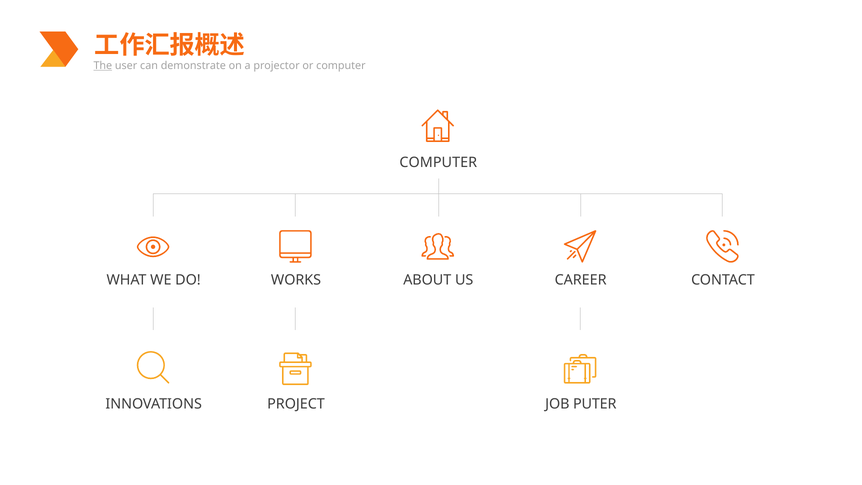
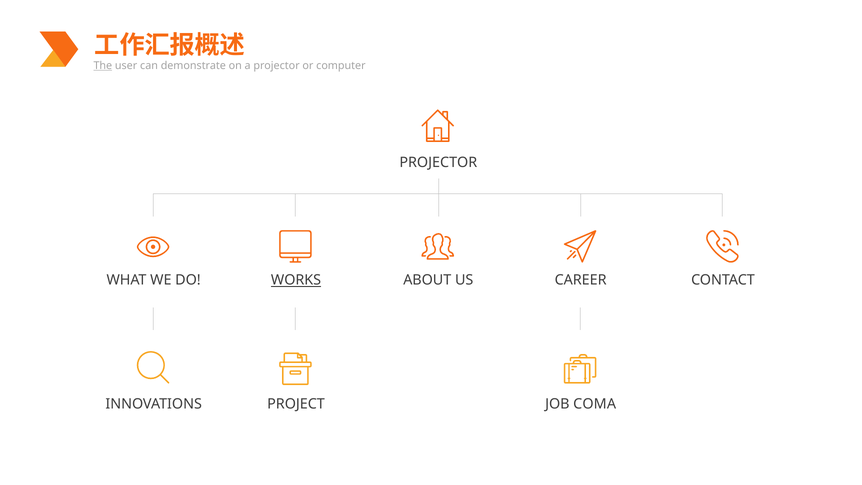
COMPUTER: COMPUTER -> PROJECTOR (438, 162)
WORKS underline: none -> present (296, 280)
PUTER: PUTER -> COMA (595, 404)
